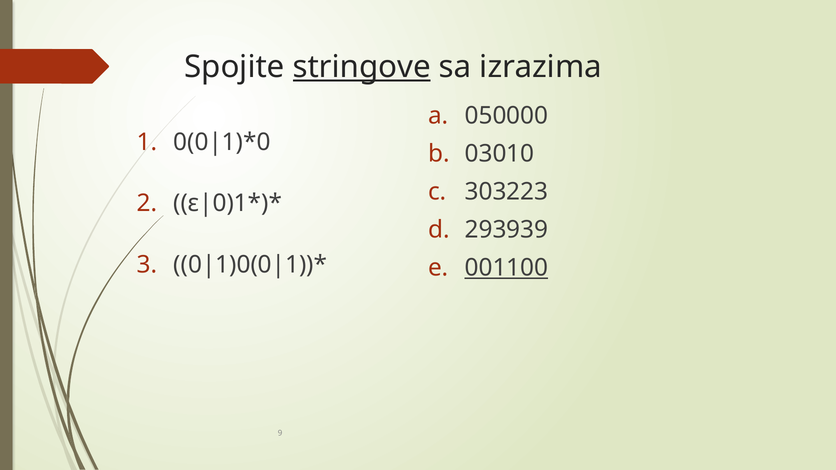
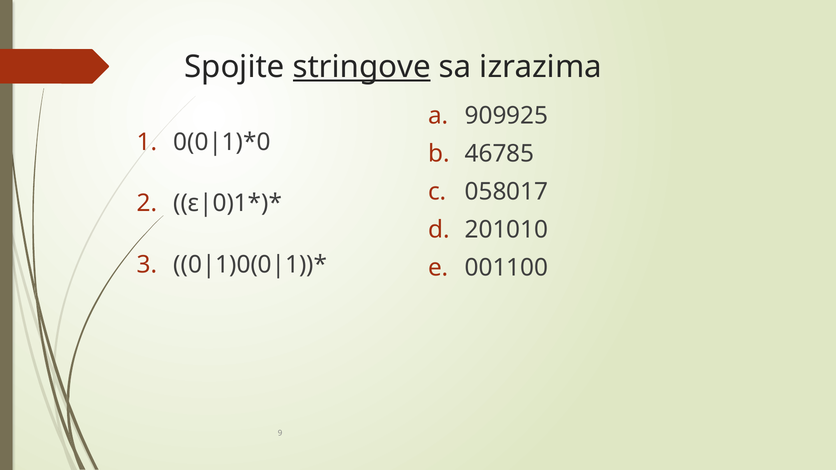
050000: 050000 -> 909925 (506, 116)
03010: 03010 -> 46785 (499, 154)
303223: 303223 -> 058017 (506, 192)
293939: 293939 -> 201010 (506, 230)
001100 underline: present -> none (506, 268)
